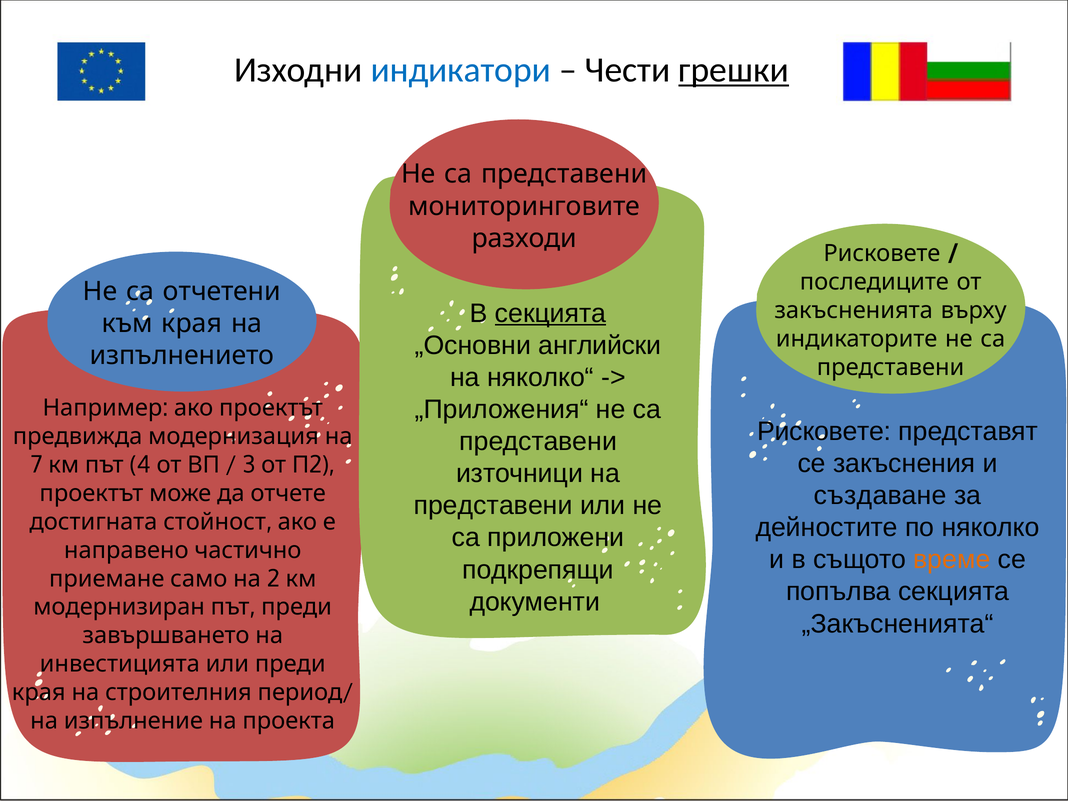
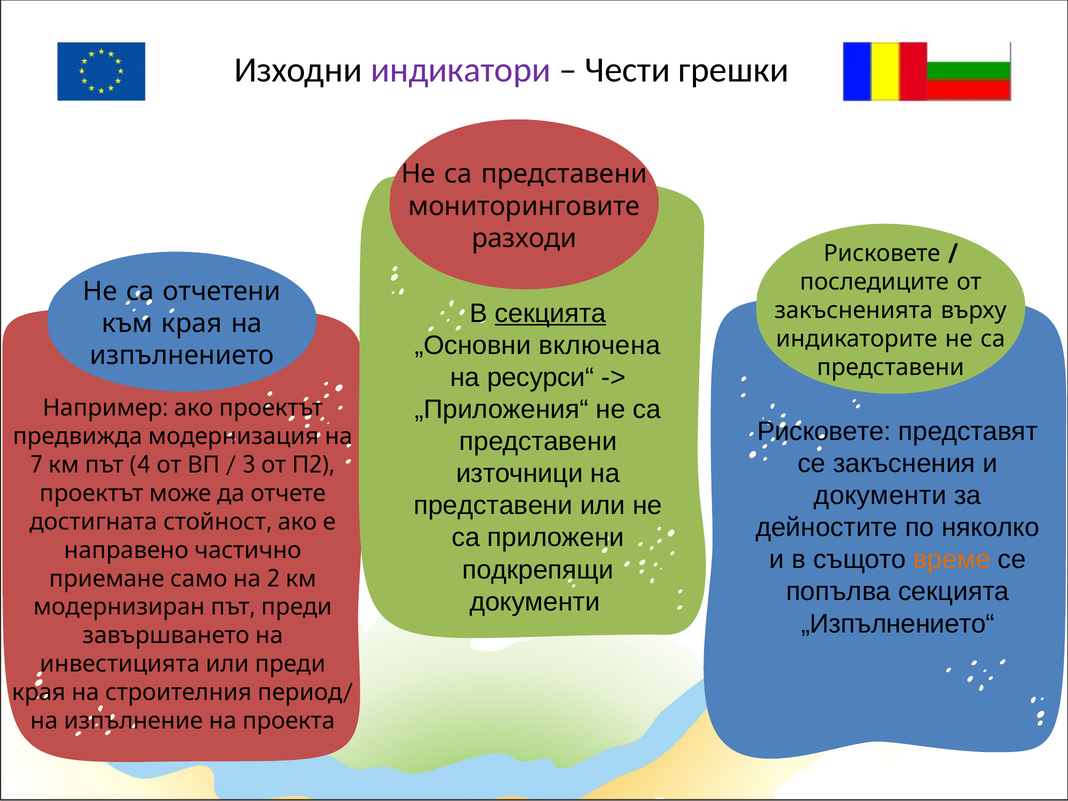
индикатори colour: blue -> purple (461, 70)
грешки underline: present -> none (734, 70)
английски: английски -> включена (600, 345)
няколко“: няколко“ -> ресурси“ (541, 377)
създаване: създаване -> документи (880, 496)
„Закъсненията“: „Закъсненията“ -> „Изпълнението“ (898, 624)
